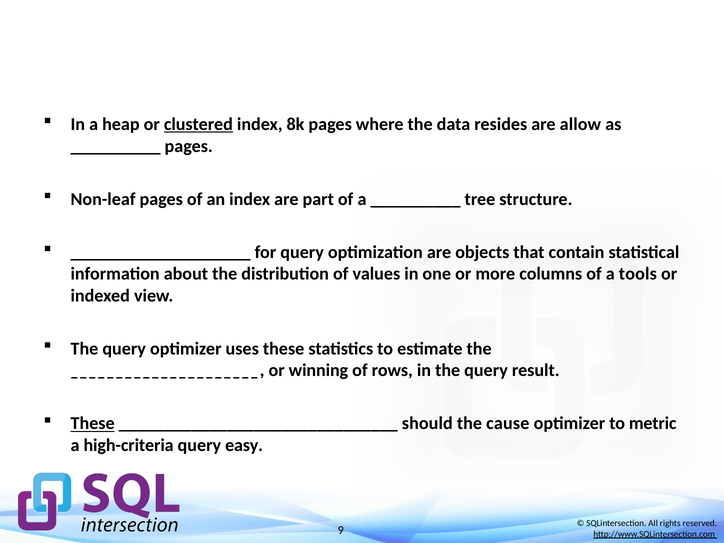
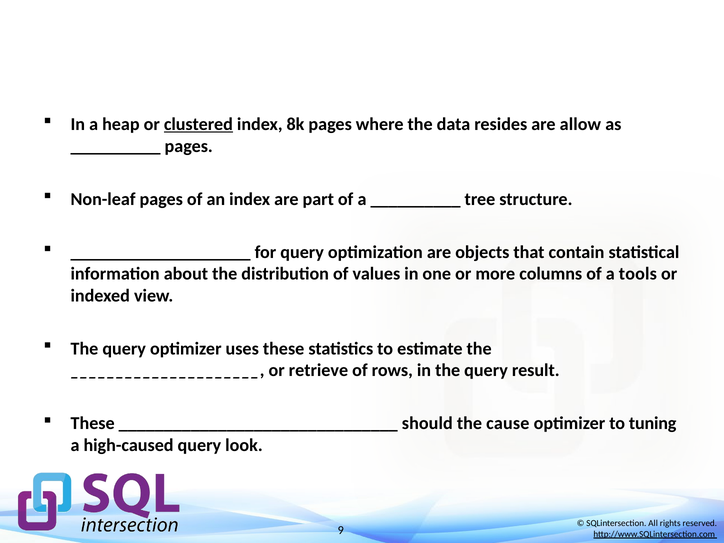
winning: winning -> retrieve (318, 370)
These underline: present -> none (93, 424)
metric: metric -> tuning (653, 424)
high-criteria: high-criteria -> high-caused (129, 445)
easy: easy -> look (244, 445)
